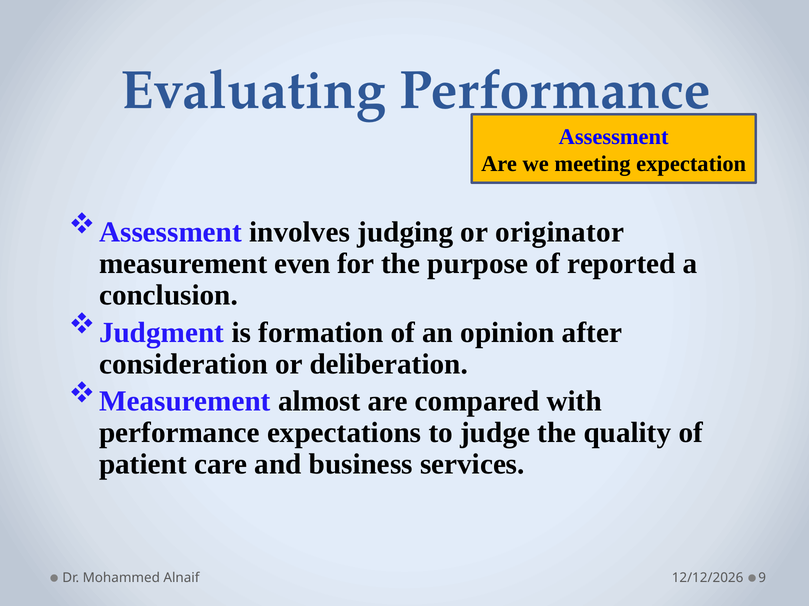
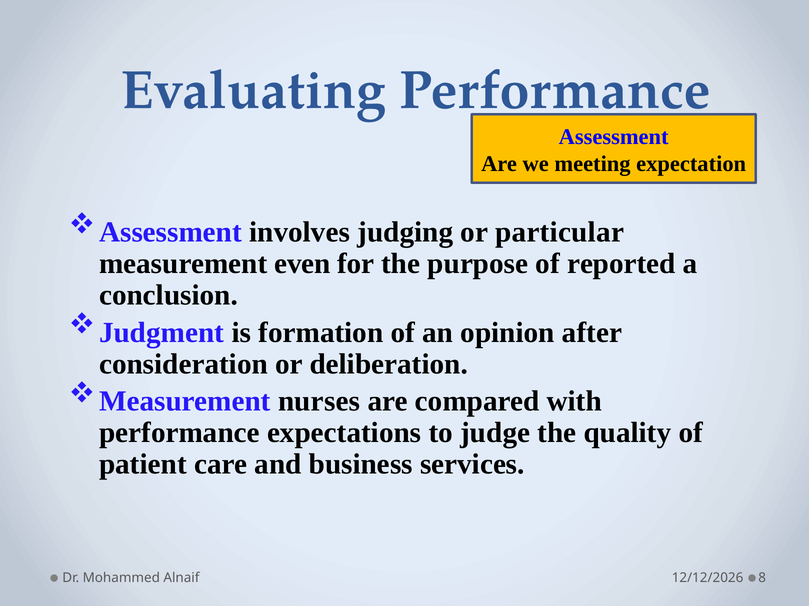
originator: originator -> particular (560, 233)
almost: almost -> nurses (319, 402)
9: 9 -> 8 (762, 578)
